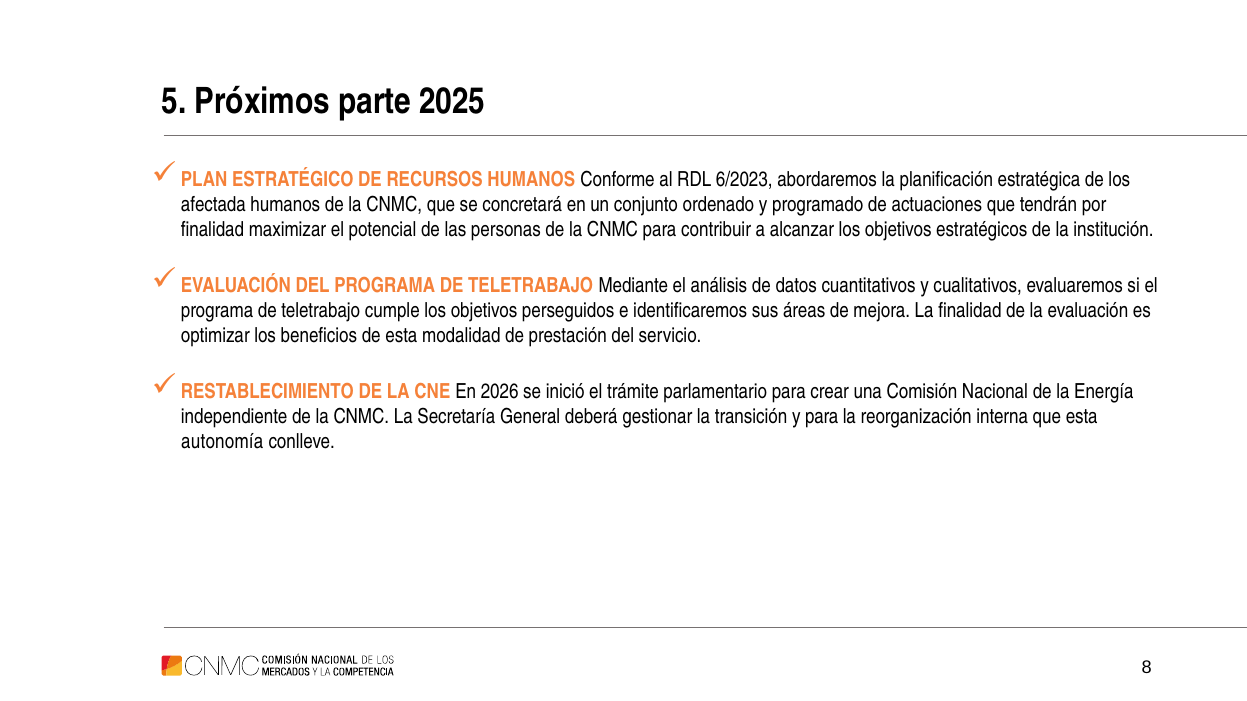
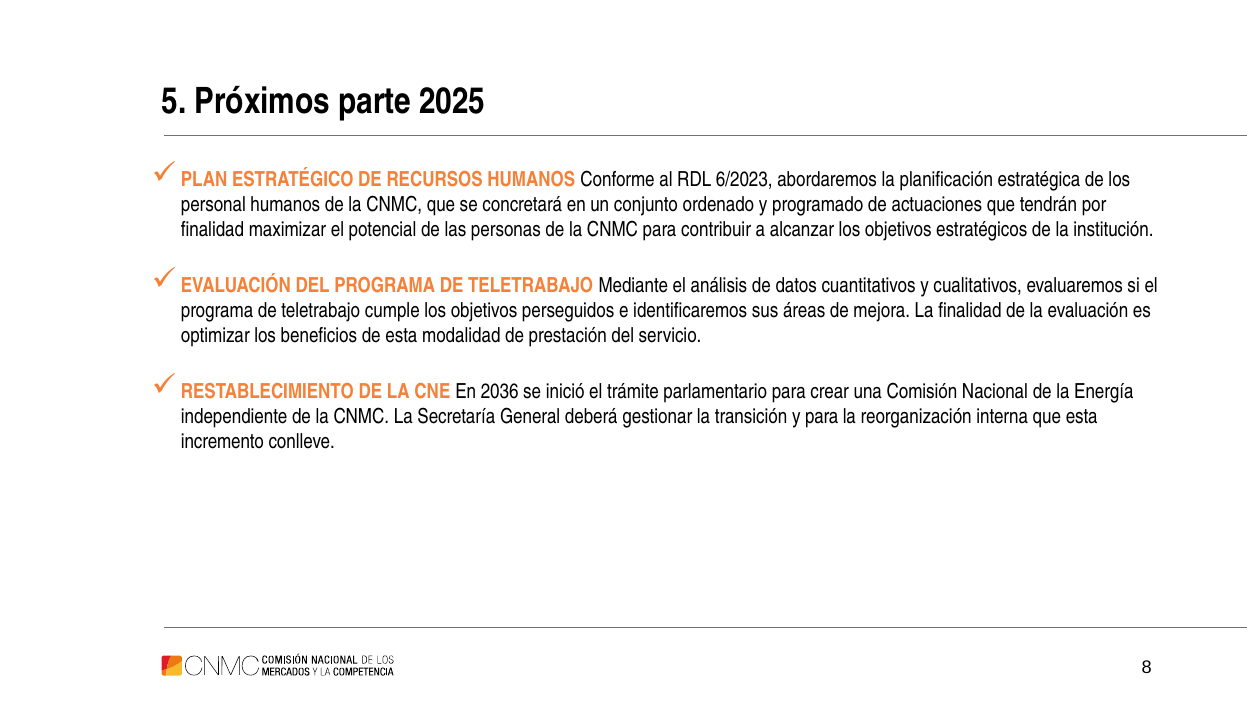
afectada: afectada -> personal (213, 205)
2026: 2026 -> 2036 (500, 392)
autonomía: autonomía -> incremento (222, 442)
